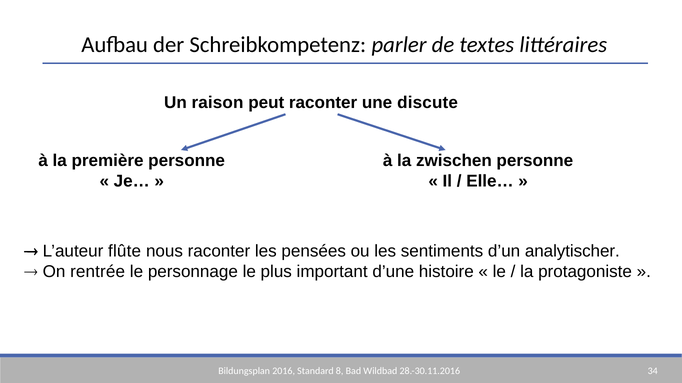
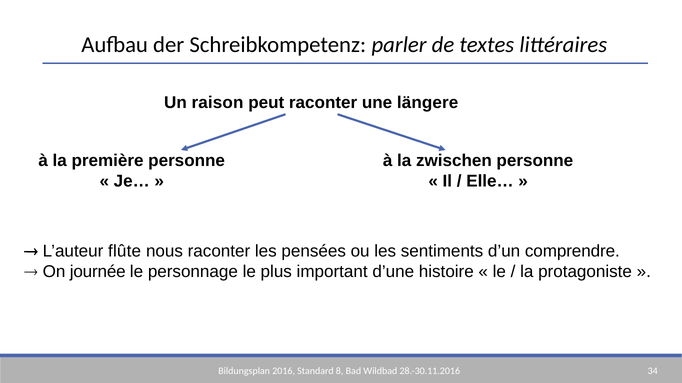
discute: discute -> längere (428, 103)
analytischer: analytischer -> comprendre (572, 251)
rentrée: rentrée -> journée (98, 272)
